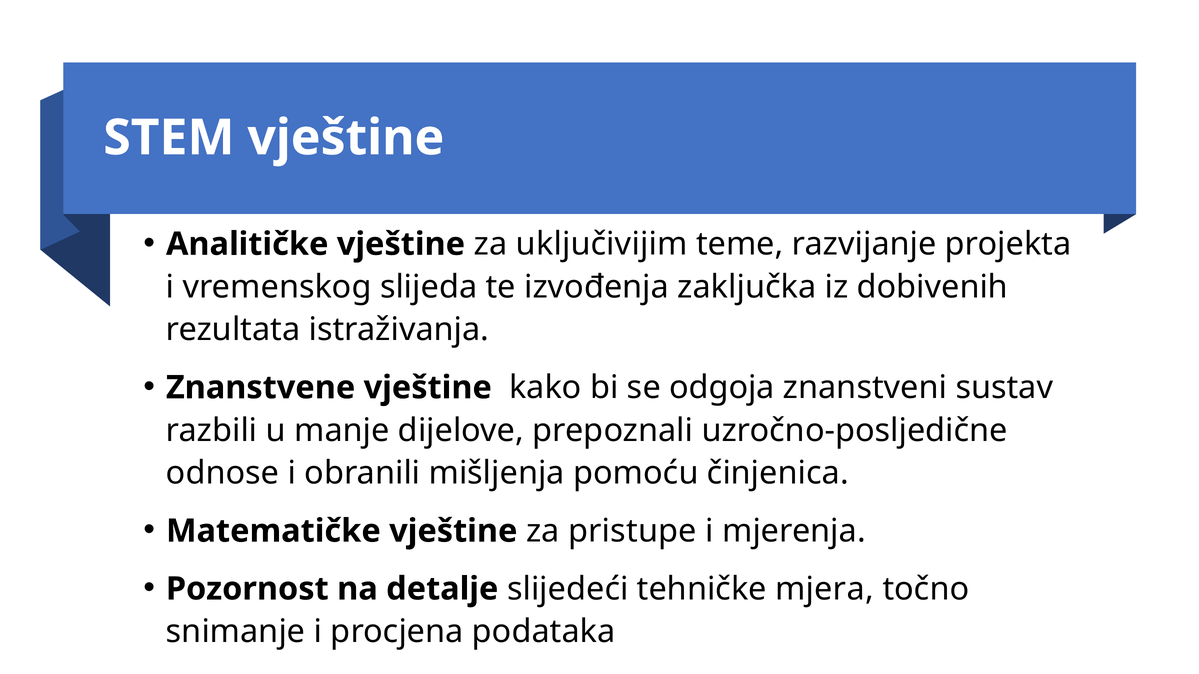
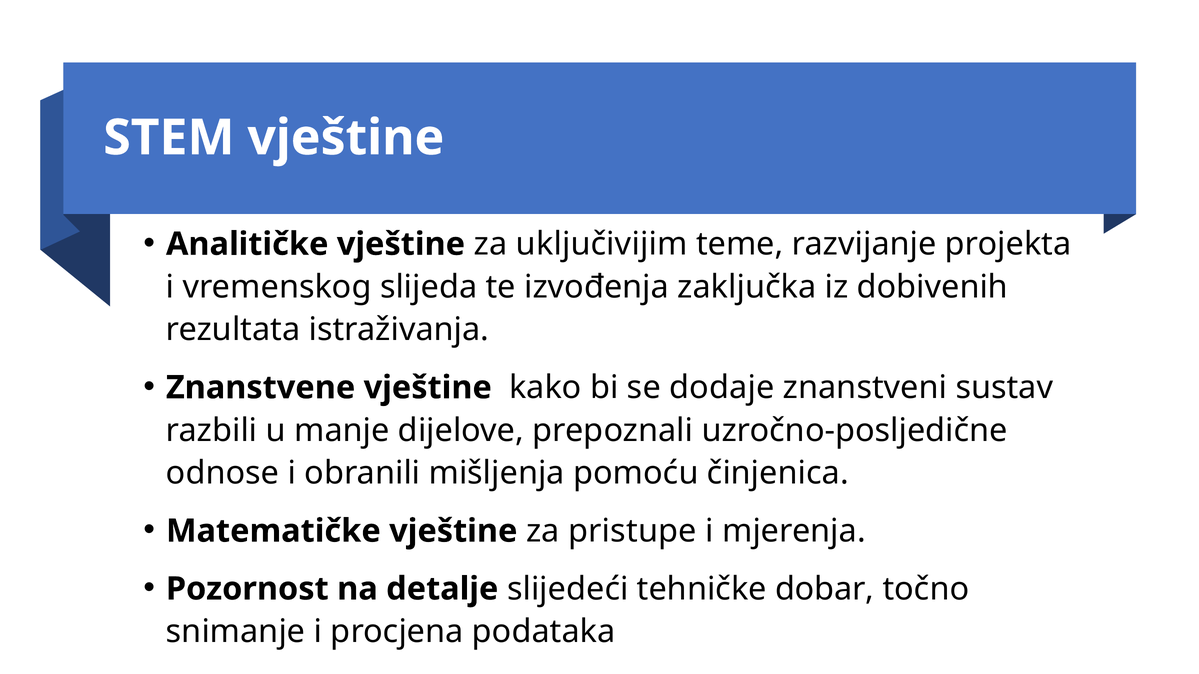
odgoja: odgoja -> dodaje (722, 388)
mjera: mjera -> dobar (825, 589)
